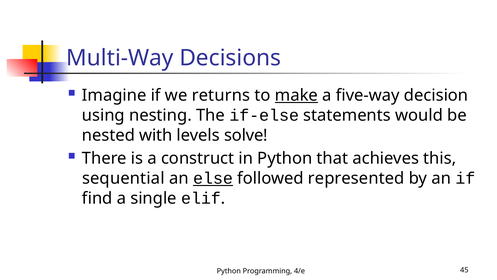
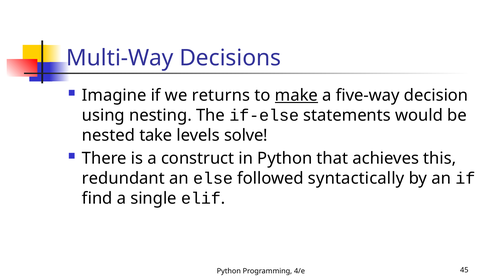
with: with -> take (156, 135)
sequential: sequential -> redundant (123, 178)
else underline: present -> none (213, 178)
represented: represented -> syntactically (356, 178)
